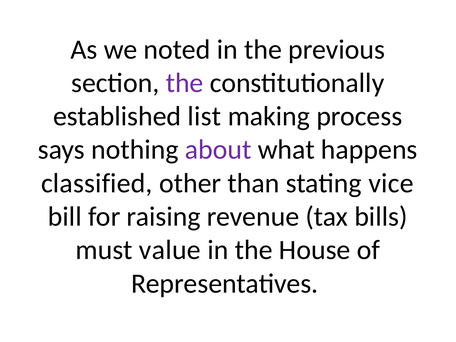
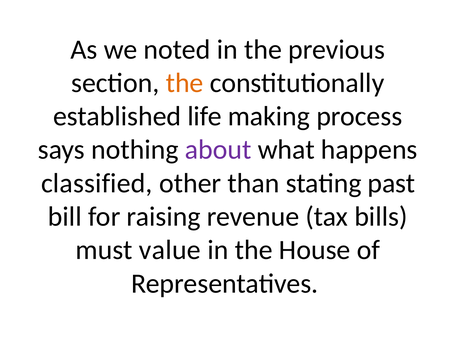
the colour: purple -> orange (185, 83)
list: list -> life (205, 116)
vice: vice -> past (391, 183)
